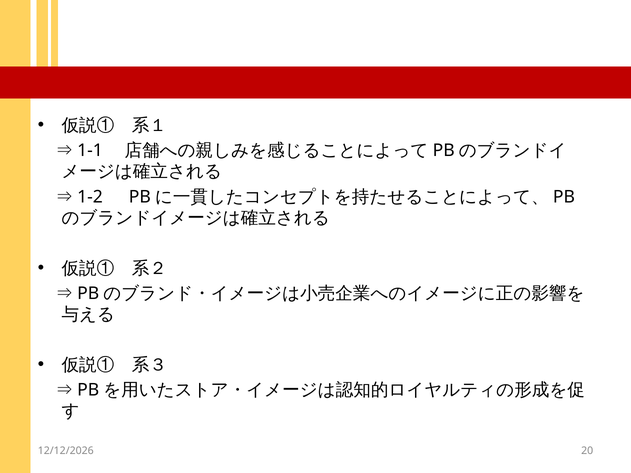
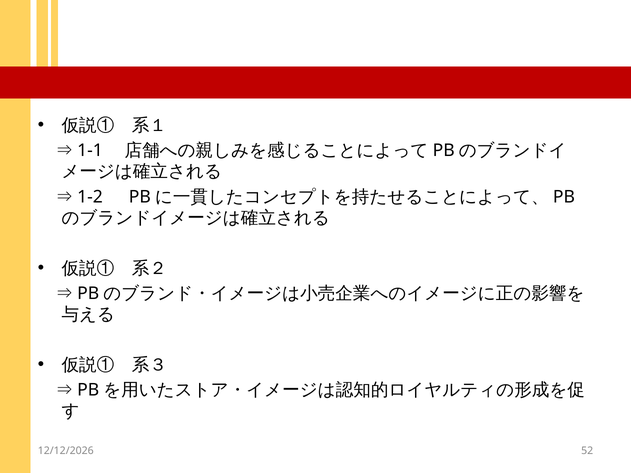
20: 20 -> 52 (587, 451)
